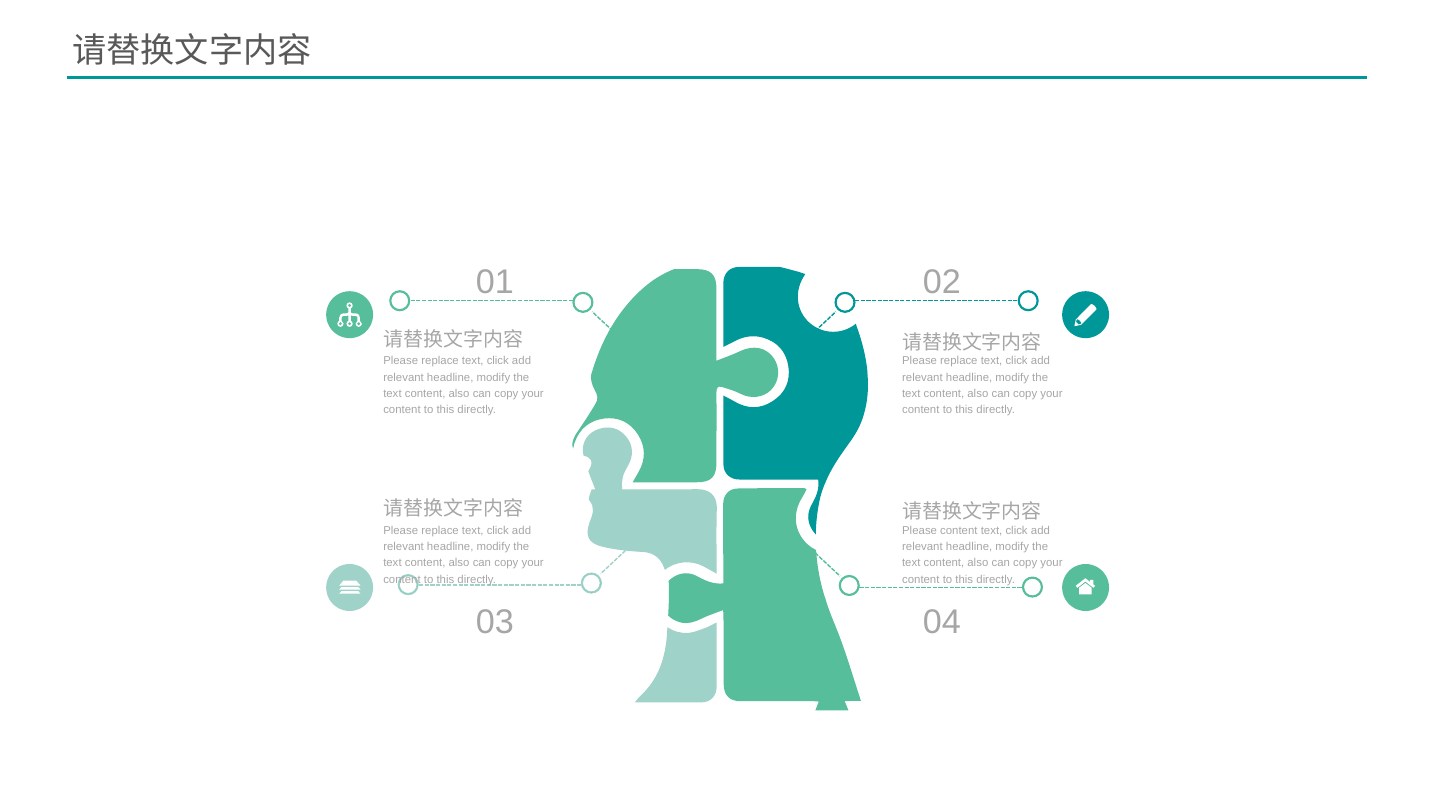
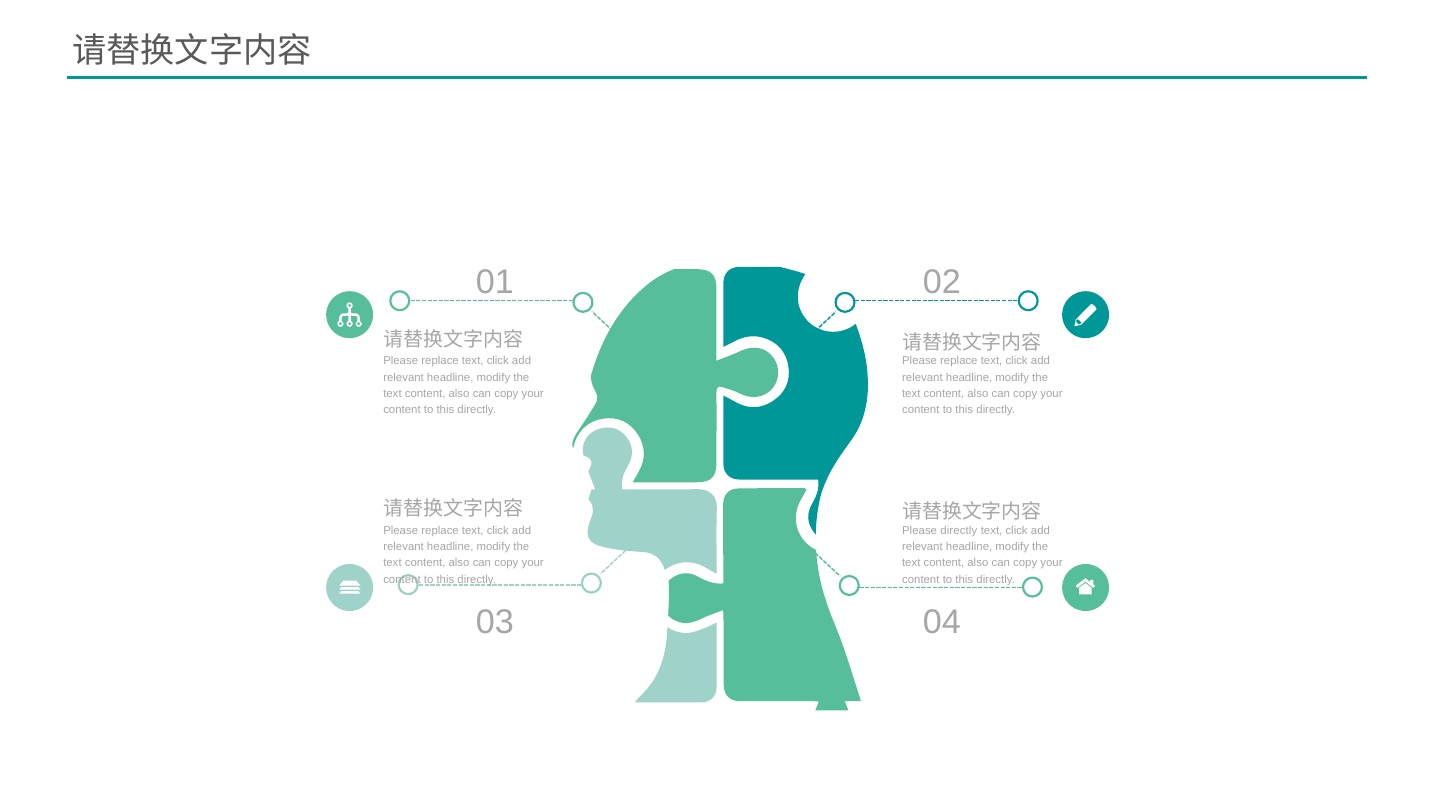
Please content: content -> directly (959, 530)
